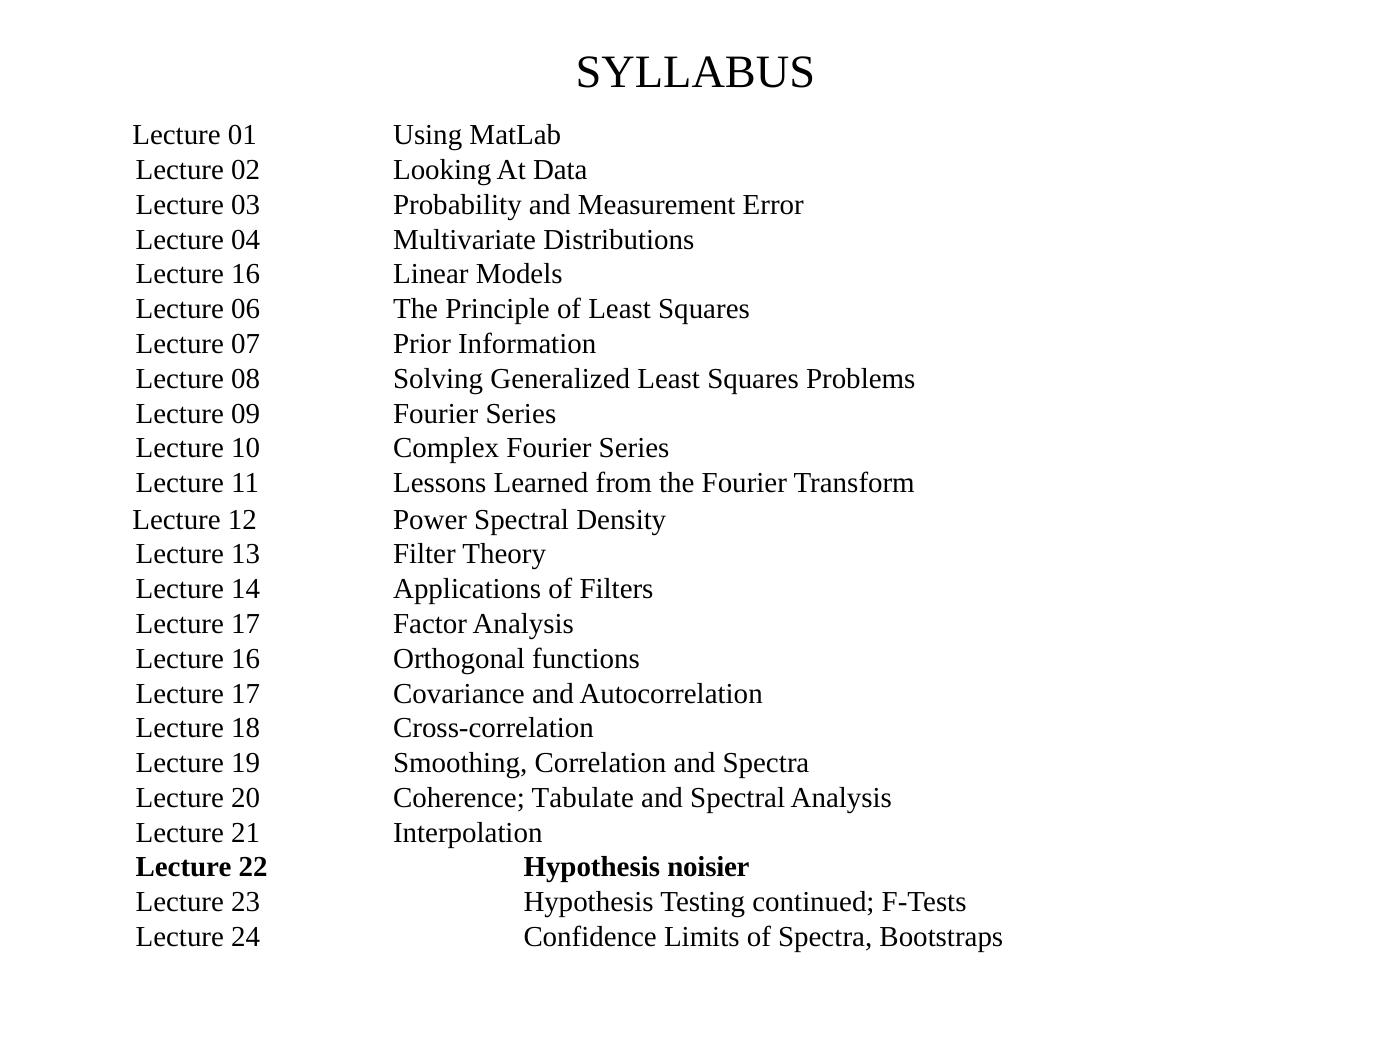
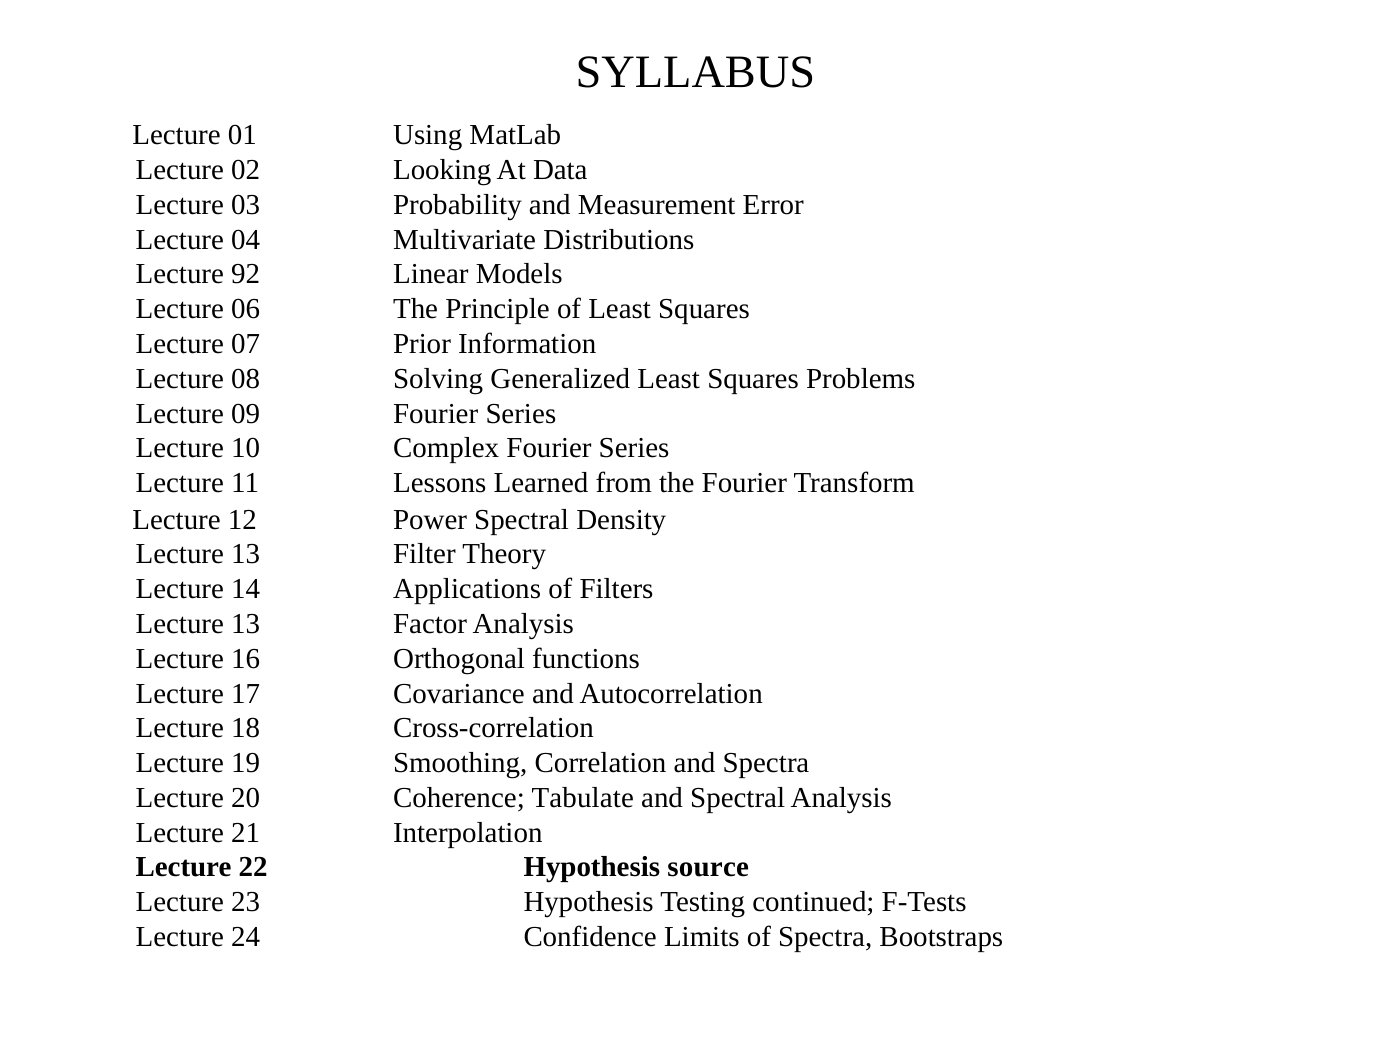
16: 16 -> 92 (246, 274)
17: 17 -> 13 (246, 624)
noisier: noisier -> source (708, 868)
